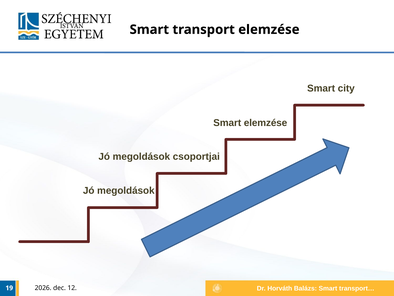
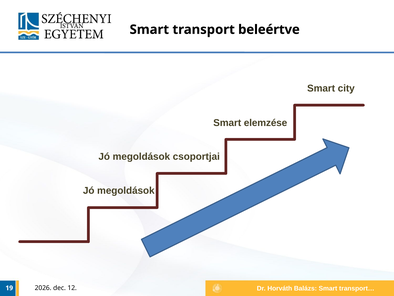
transport elemzése: elemzése -> beleértve (269, 30)
